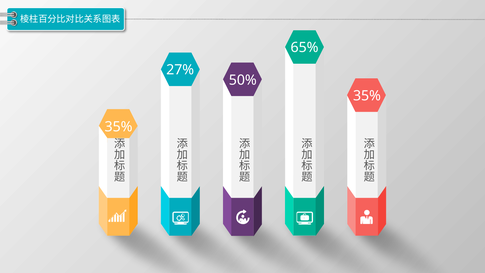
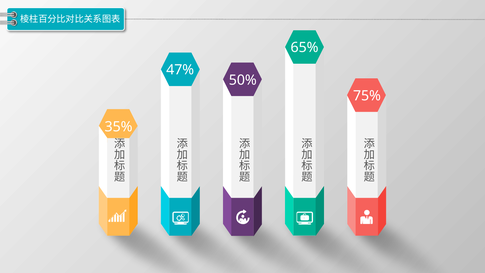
27%: 27% -> 47% (180, 70)
35%: 35% -> 75% (367, 96)
